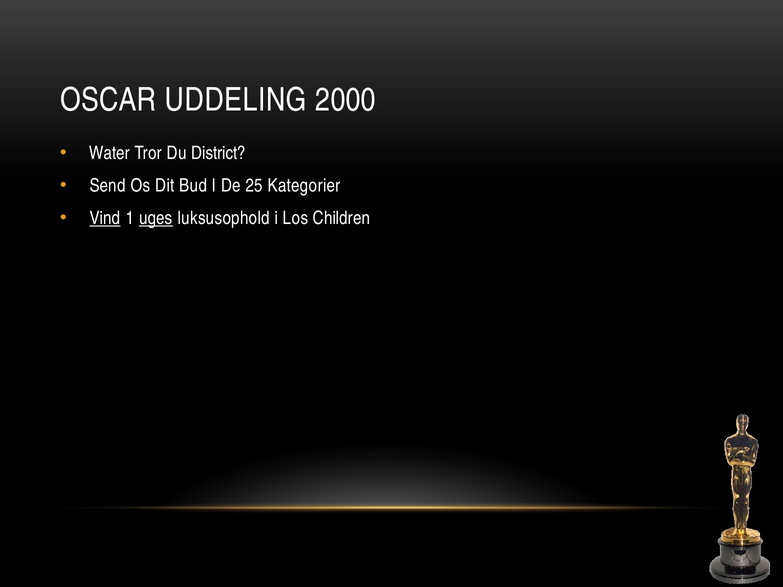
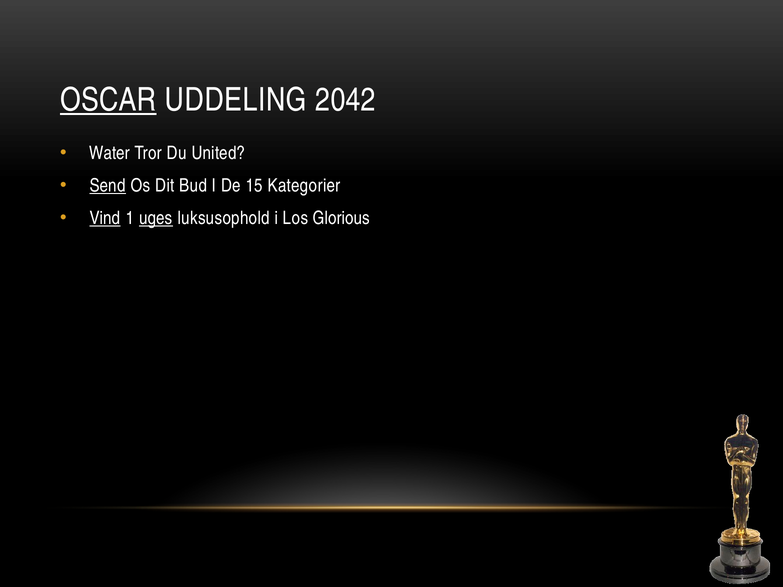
OSCAR underline: none -> present (108, 100)
2000: 2000 -> 2042 (346, 100)
District: District -> United (218, 153)
Send underline: none -> present (108, 186)
25: 25 -> 15 (254, 186)
Children: Children -> Glorious (341, 218)
